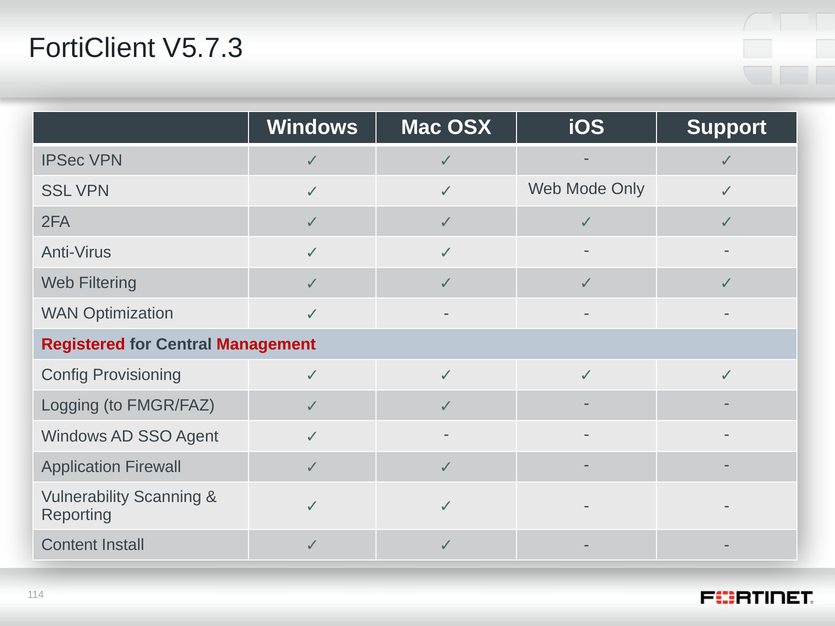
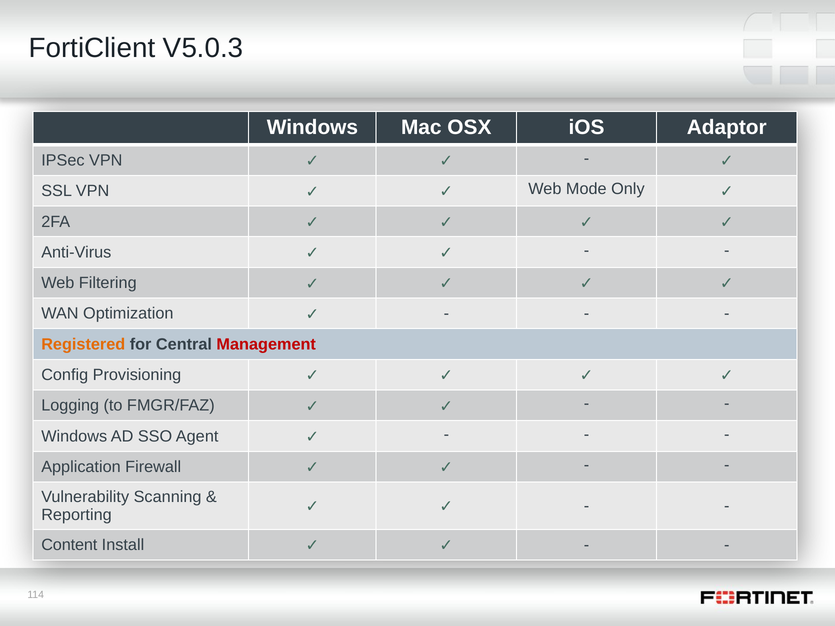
V5.7.3: V5.7.3 -> V5.0.3 (203, 48)
Support: Support -> Adaptor (727, 128)
Registered colour: red -> orange (83, 344)
